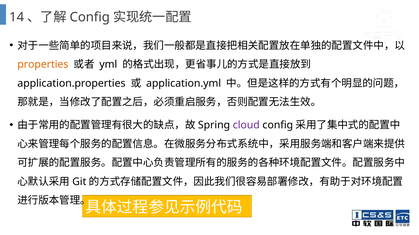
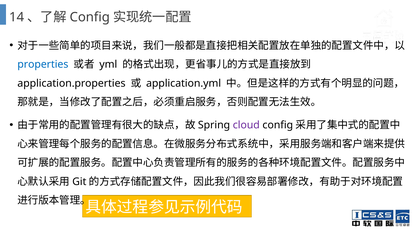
properties colour: orange -> blue (43, 65)
